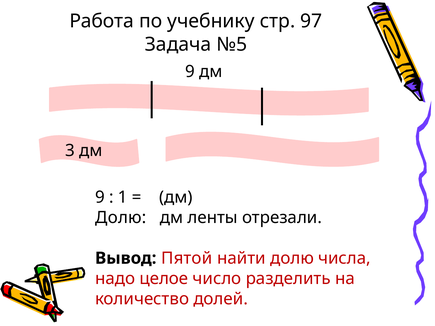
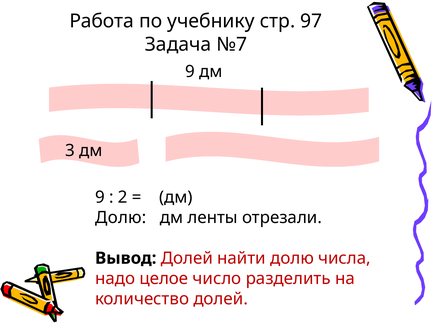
№5: №5 -> №7 (232, 44)
1: 1 -> 2 (123, 197)
Вывод Пятой: Пятой -> Долей (187, 258)
